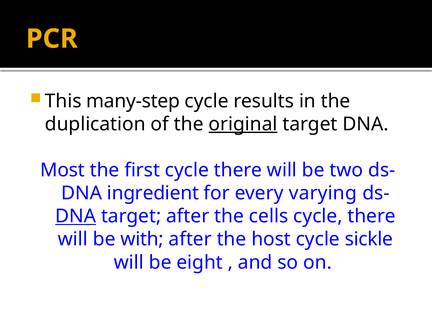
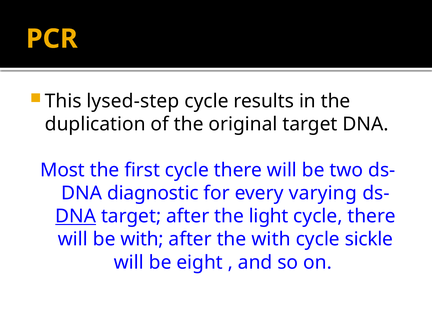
many-step: many-step -> lysed-step (133, 101)
original underline: present -> none (243, 124)
ingredient: ingredient -> diagnostic (153, 193)
cells: cells -> light (269, 216)
the host: host -> with (271, 239)
